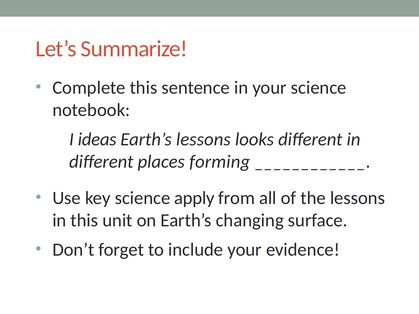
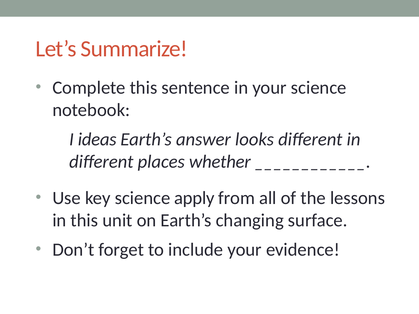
Earth’s lessons: lessons -> answer (203, 140)
forming: forming -> whether (220, 162)
